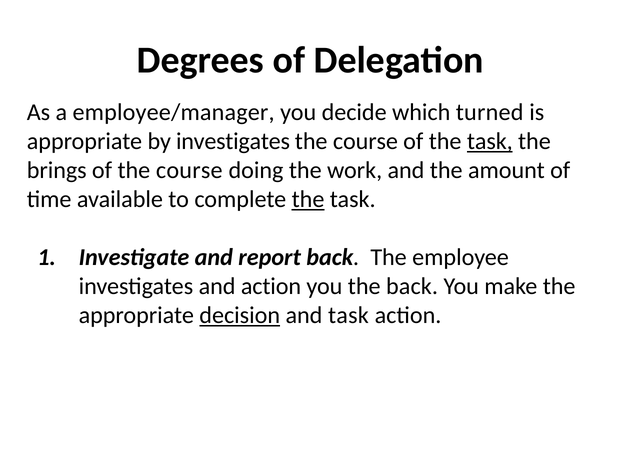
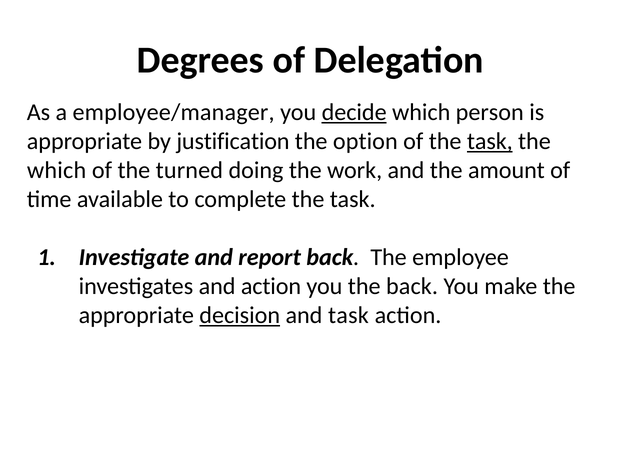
decide underline: none -> present (354, 112)
turned: turned -> person (490, 112)
by investigates: investigates -> justification (233, 141)
course: course -> option (365, 141)
brings: brings -> which (57, 170)
of the course: course -> turned (189, 170)
the underline: present -> none (308, 199)
